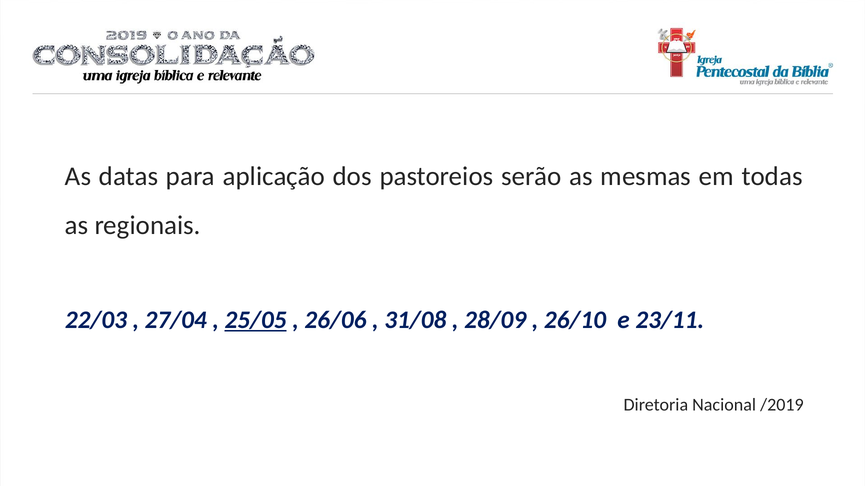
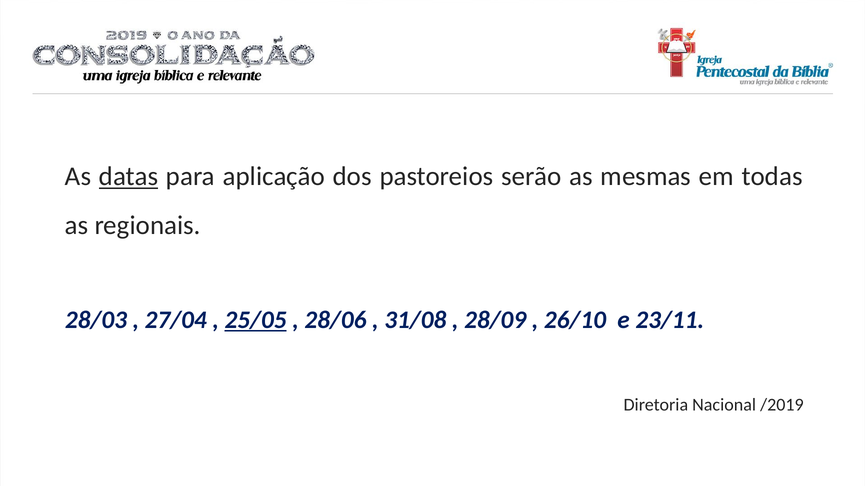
datas underline: none -> present (129, 177)
22/03: 22/03 -> 28/03 (96, 320)
26/06: 26/06 -> 28/06 (335, 320)
